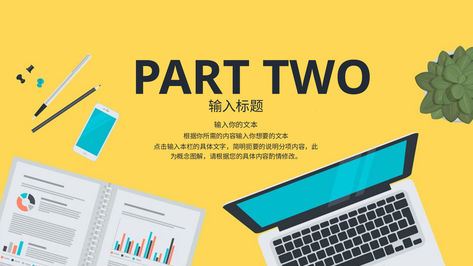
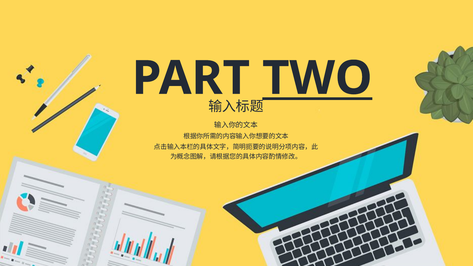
TWO underline: none -> present (317, 78)
